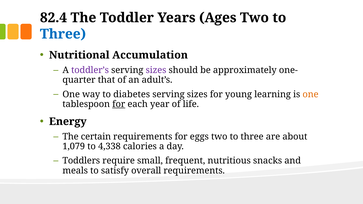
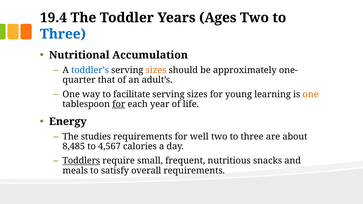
82.4: 82.4 -> 19.4 (53, 18)
toddler’s colour: purple -> blue (90, 70)
sizes colour: purple -> orange (156, 70)
diabetes: diabetes -> facilitate (132, 94)
certain: certain -> studies (96, 137)
eggs: eggs -> well (199, 137)
1,079: 1,079 -> 8,485 (74, 147)
4,338: 4,338 -> 4,567 (109, 147)
Toddlers underline: none -> present (81, 161)
